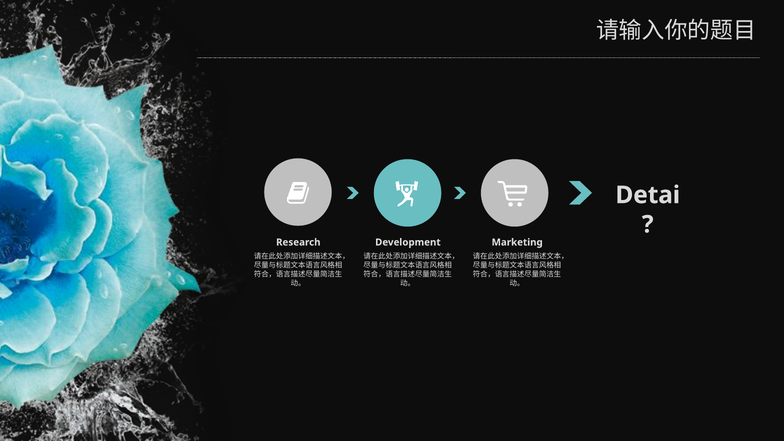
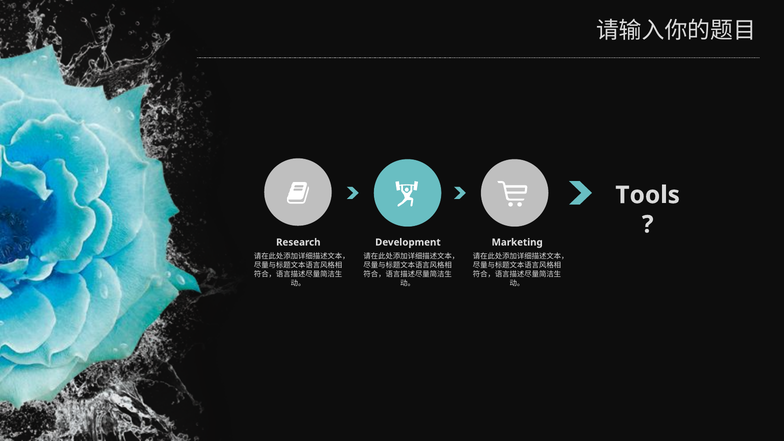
Detai: Detai -> Tools (648, 195)
